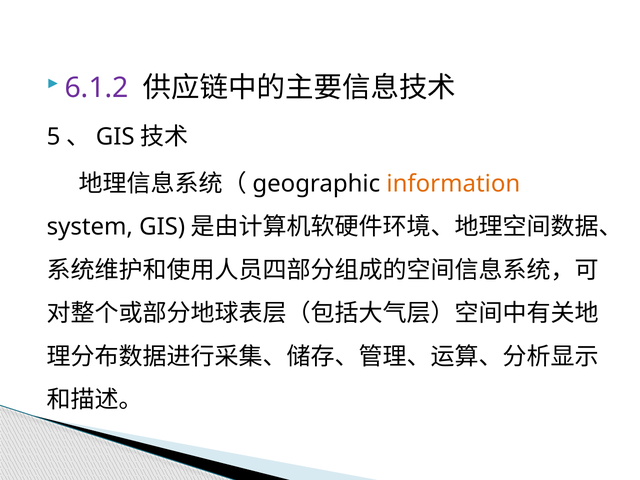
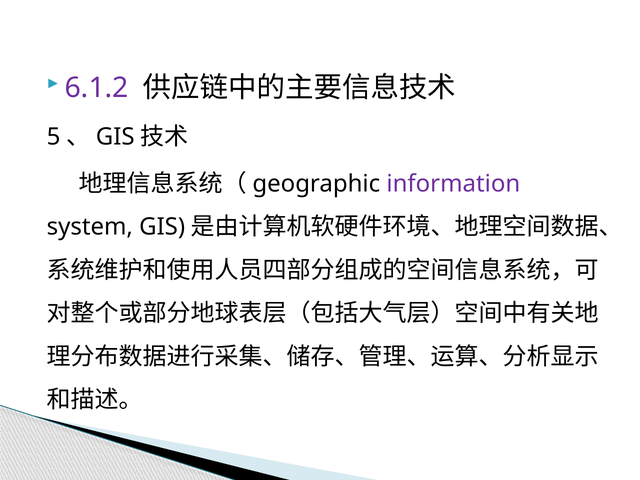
information colour: orange -> purple (453, 184)
